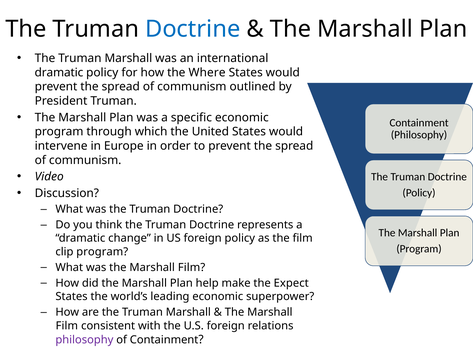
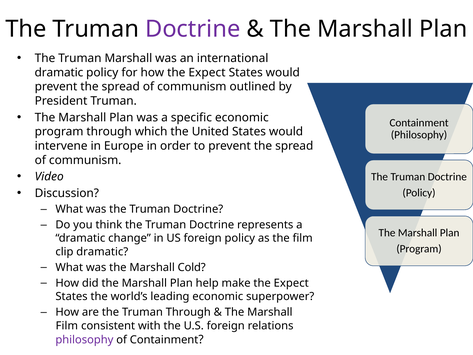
Doctrine colour: blue -> purple (193, 29)
how the Where: Where -> Expect (207, 72)
clip program: program -> dramatic (102, 252)
was the Marshall Film: Film -> Cold (192, 267)
are the Truman Marshall: Marshall -> Through (188, 312)
